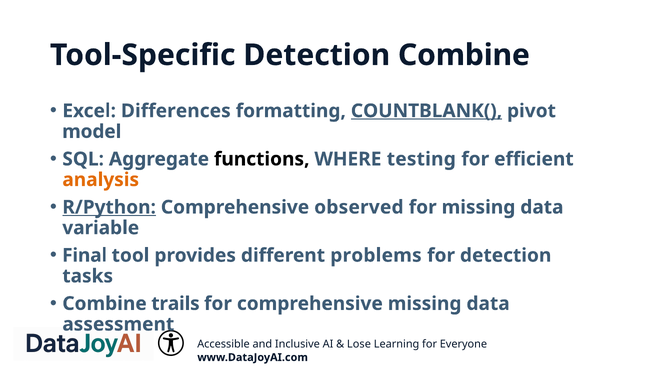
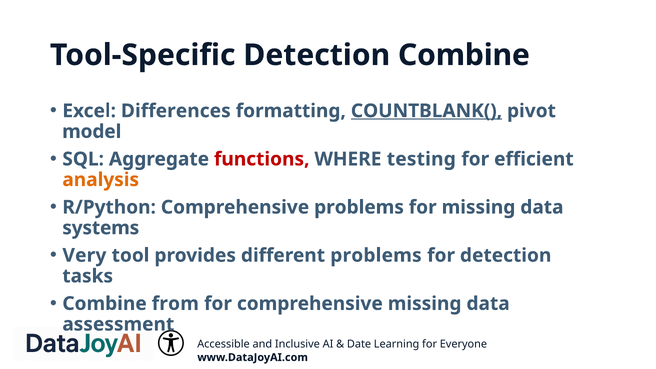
functions colour: black -> red (262, 159)
R/Python underline: present -> none (109, 207)
Comprehensive observed: observed -> problems (359, 207)
variable: variable -> systems (101, 228)
Final: Final -> Very (84, 255)
trails: trails -> from (175, 304)
Lose: Lose -> Date (359, 344)
